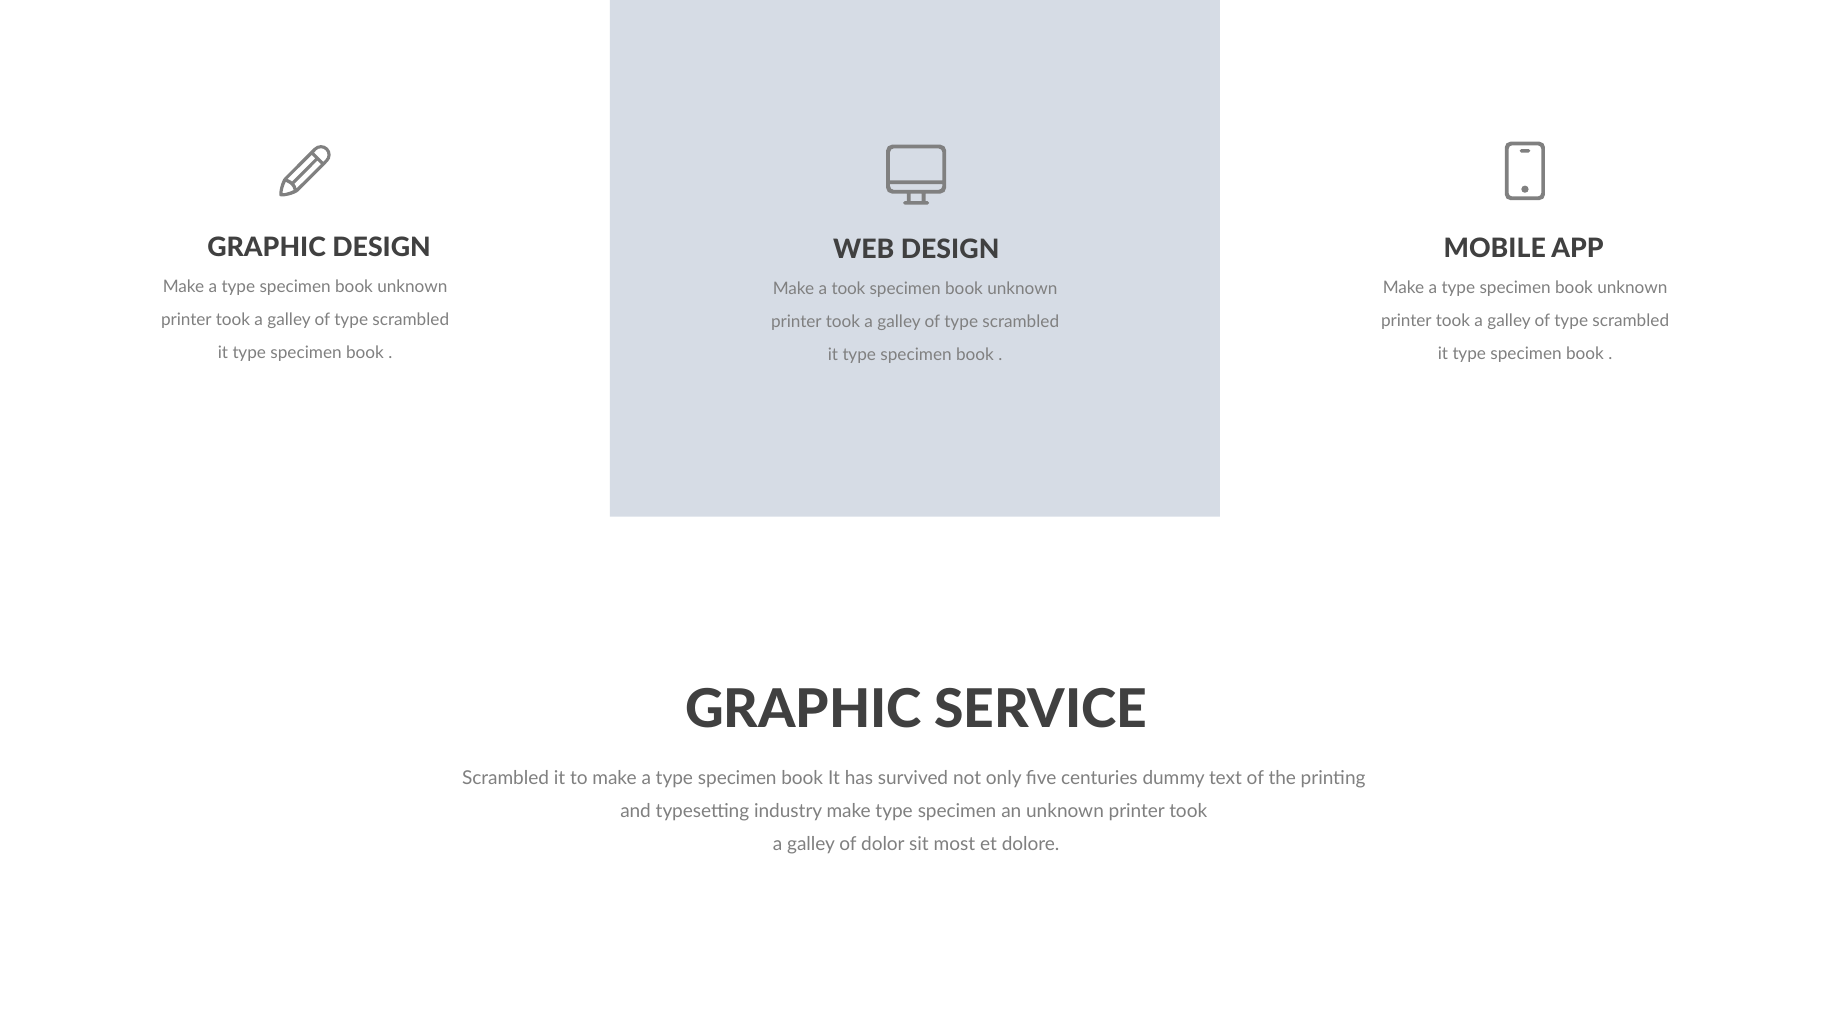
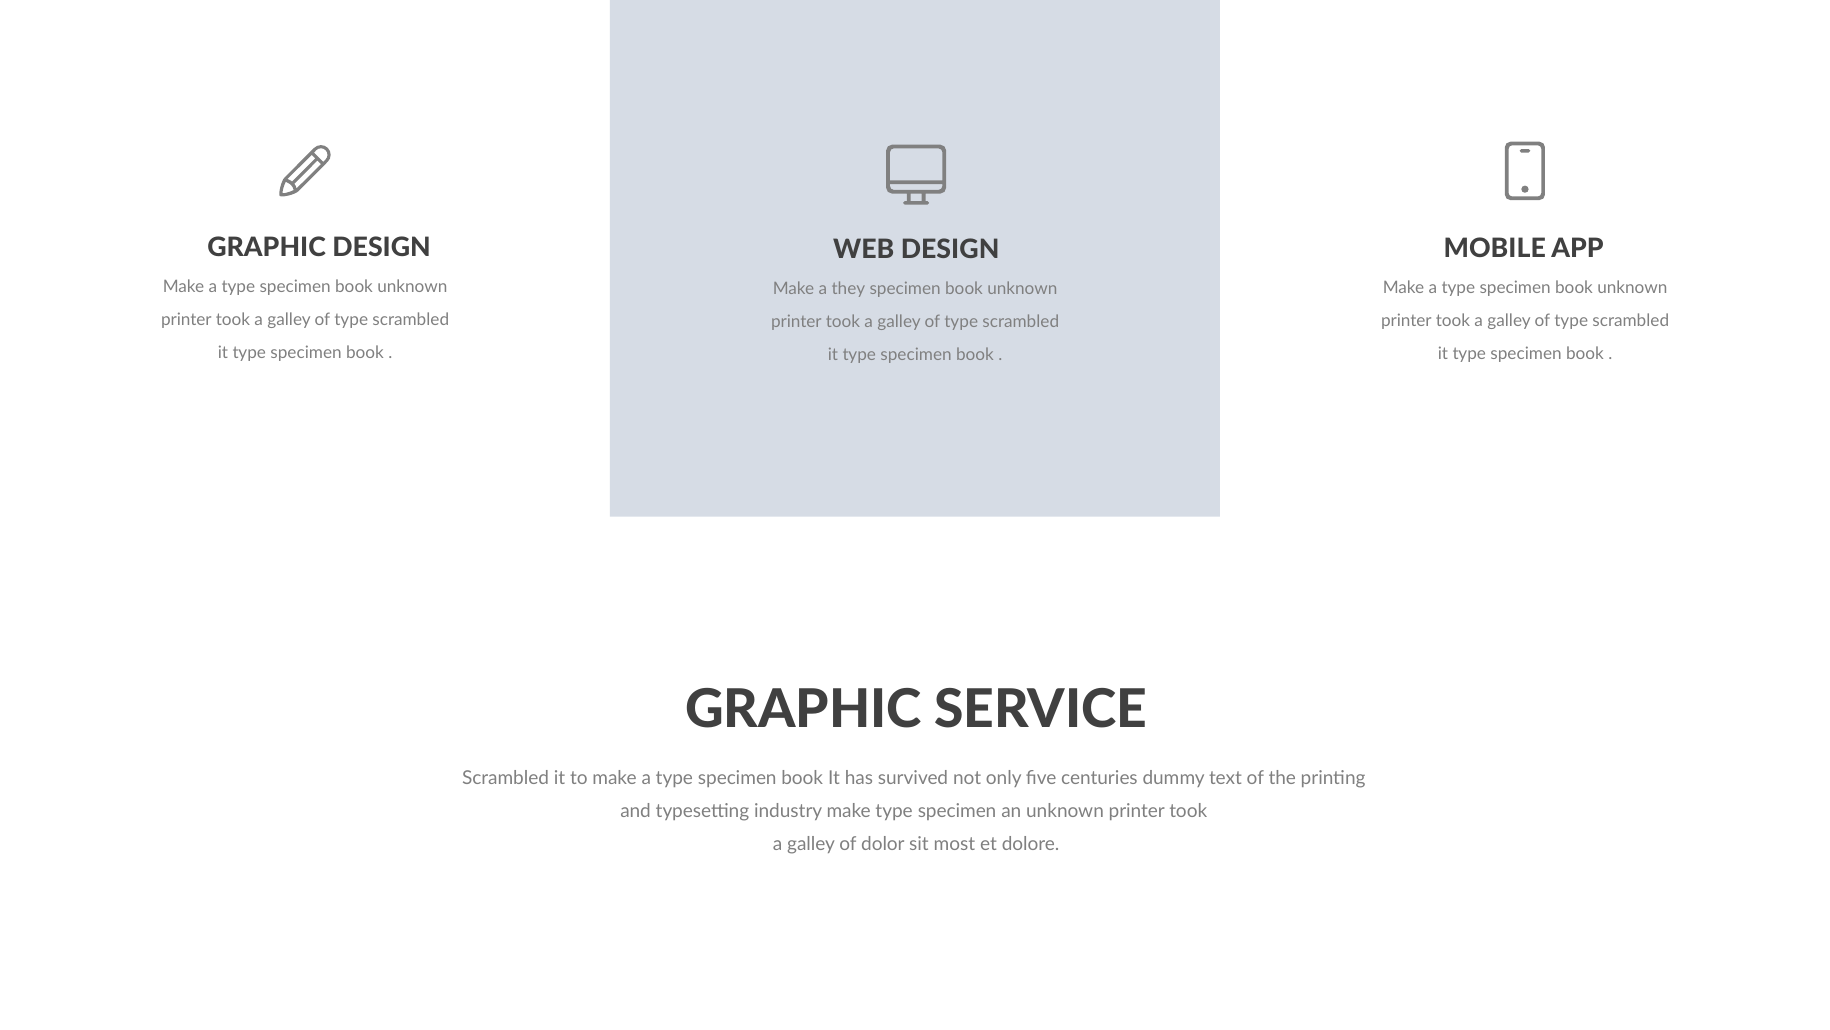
a took: took -> they (848, 288)
